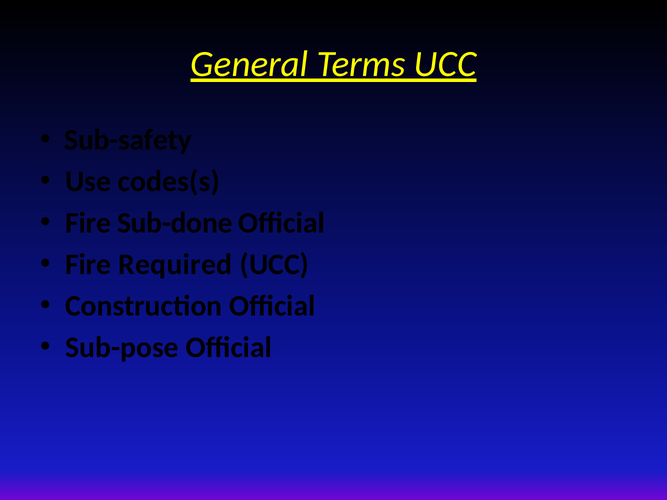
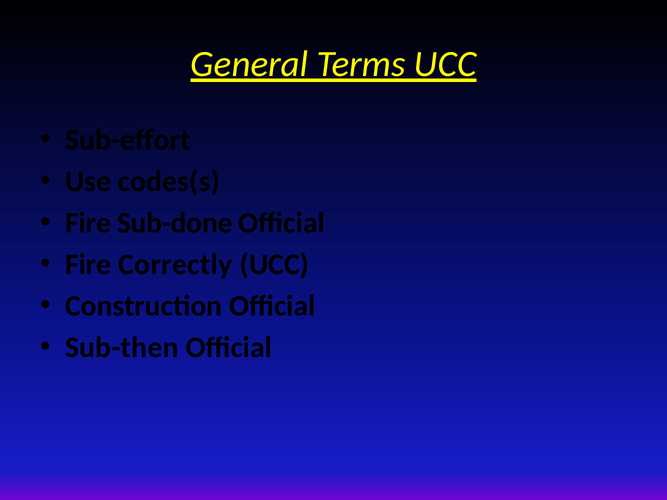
Sub-safety: Sub-safety -> Sub-effort (128, 140)
Required: Required -> Correctly (175, 264)
Sub-pose: Sub-pose -> Sub-then (122, 348)
